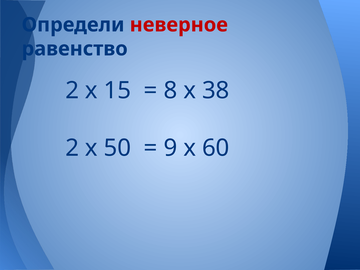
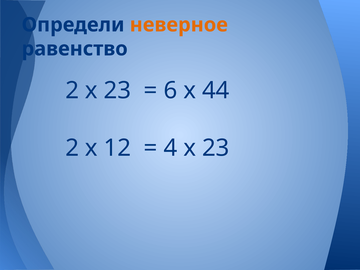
неверное colour: red -> orange (179, 25)
2 х 15: 15 -> 23 (117, 90)
8: 8 -> 6 (170, 90)
38: 38 -> 44 (216, 90)
50: 50 -> 12 (117, 148)
9: 9 -> 4 (170, 148)
60: 60 -> 23 (216, 148)
